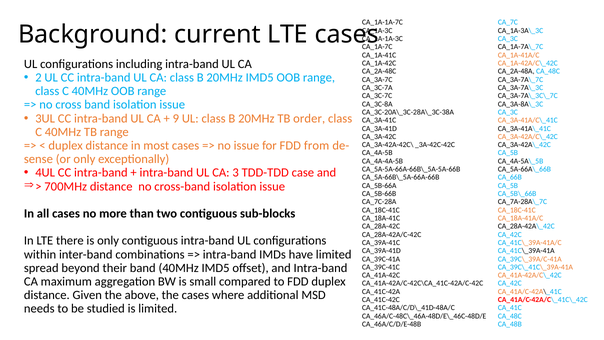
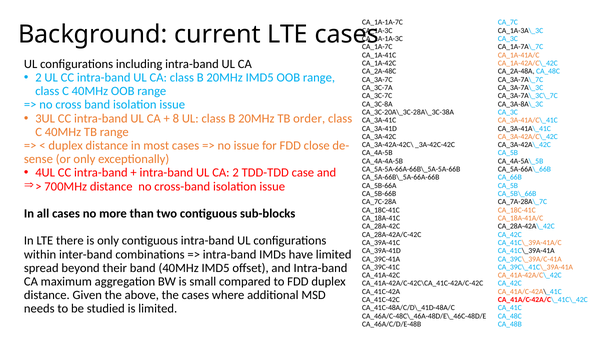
9: 9 -> 8 (176, 118)
from: from -> close (317, 146)
CA 3: 3 -> 2 (236, 173)
